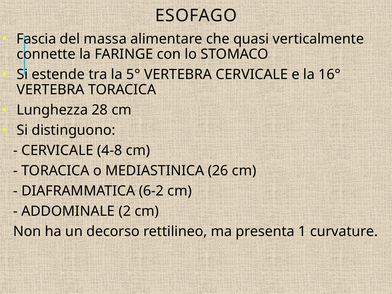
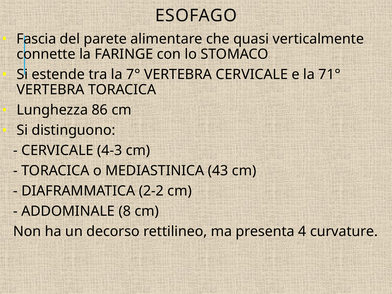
massa: massa -> parete (105, 39)
5°: 5° -> 7° (133, 75)
16°: 16° -> 71° (330, 75)
28: 28 -> 86 (100, 110)
4-8: 4-8 -> 4-3 (110, 151)
26: 26 -> 43 (218, 171)
6-2: 6-2 -> 2-2 (151, 191)
2: 2 -> 8 (125, 211)
1: 1 -> 4 (302, 231)
